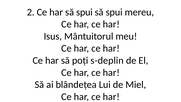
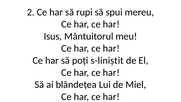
har să spui: spui -> rupi (84, 12)
s-deplin: s-deplin -> s-liniștit (107, 60)
